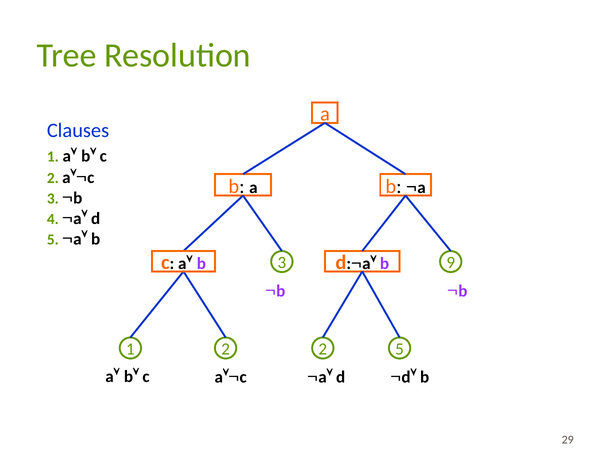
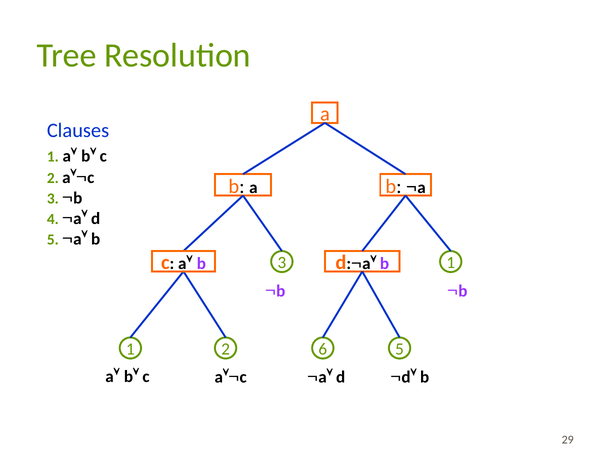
3 9: 9 -> 1 (451, 262)
1 2: 2 -> 6 (323, 349)
